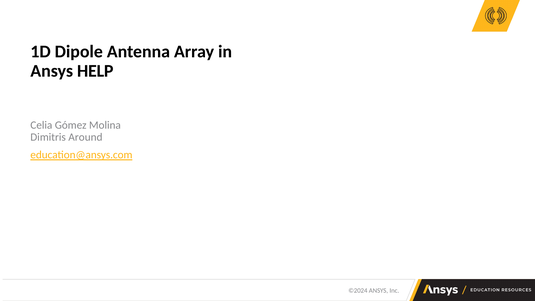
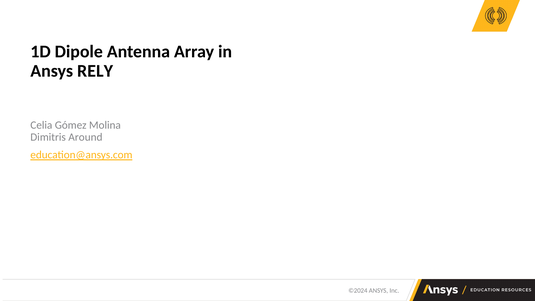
HELP: HELP -> RELY (95, 71)
